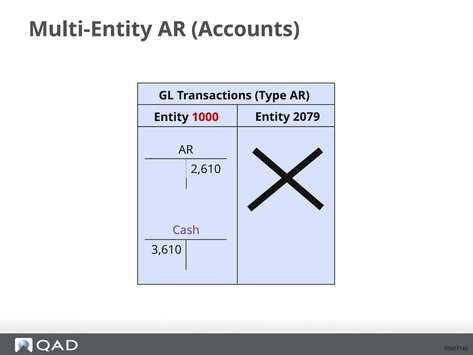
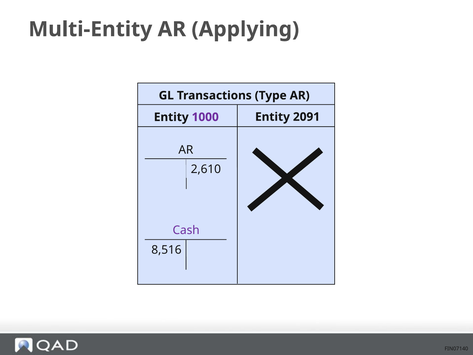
Accounts: Accounts -> Applying (245, 29)
1000 colour: red -> purple (205, 117)
2079: 2079 -> 2091 (306, 117)
3,610: 3,610 -> 8,516 (166, 250)
